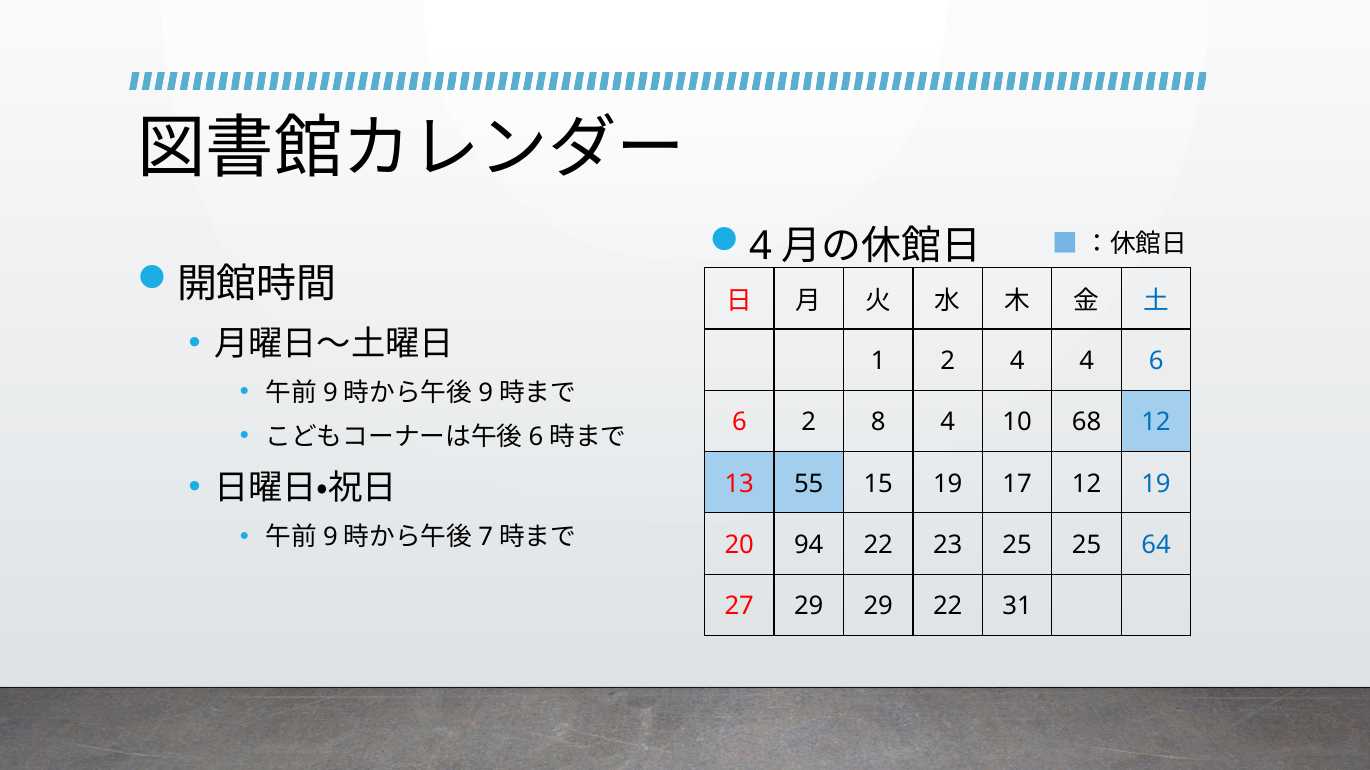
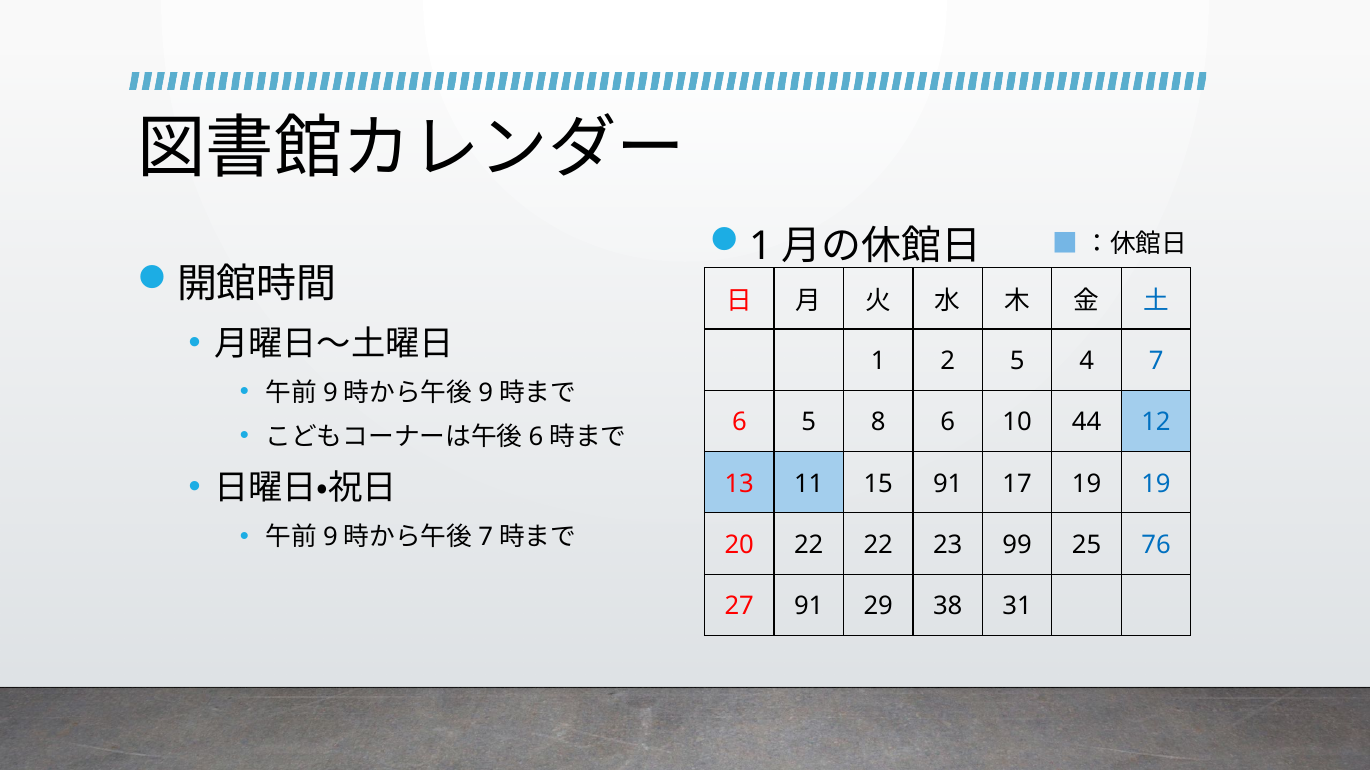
4: 4 -> 1 (761, 247)
2 4: 4 -> 5 (1017, 361)
4 6: 6 -> 7 (1156, 361)
6 2: 2 -> 5 (809, 423)
8 4: 4 -> 6 (948, 423)
68: 68 -> 44 (1087, 423)
55: 55 -> 11 (809, 484)
15 19: 19 -> 91 (948, 484)
17 12: 12 -> 19 (1087, 484)
20 94: 94 -> 22 (809, 545)
23 25: 25 -> 99 (1017, 545)
64: 64 -> 76 (1156, 545)
27 29: 29 -> 91 (809, 607)
29 22: 22 -> 38 (948, 607)
